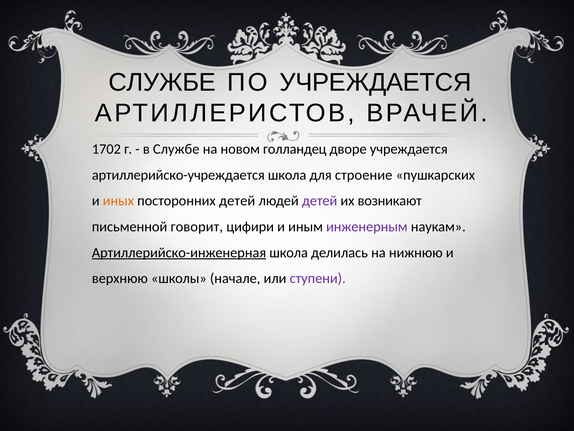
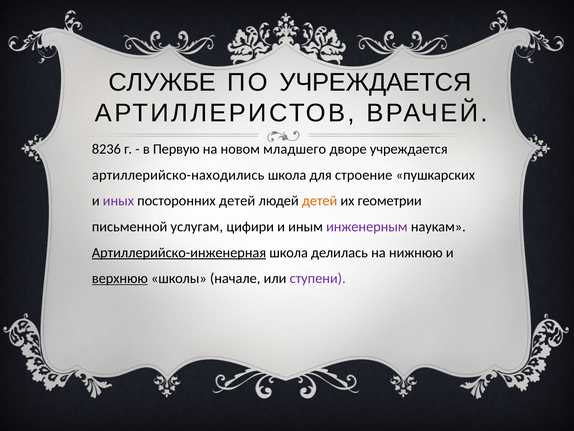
1702: 1702 -> 8236 (106, 149)
в Службе: Службе -> Первую (176, 149)
голландец: голландец -> младшего (295, 149)
артиллерийско-учреждается: артиллерийско-учреждается -> артиллерийско-находились (178, 175)
иных colour: orange -> purple (118, 201)
детей colour: purple -> orange (320, 201)
возникают: возникают -> геометрии (390, 201)
говорит: говорит -> услугам (197, 226)
верхнюю underline: none -> present (120, 278)
